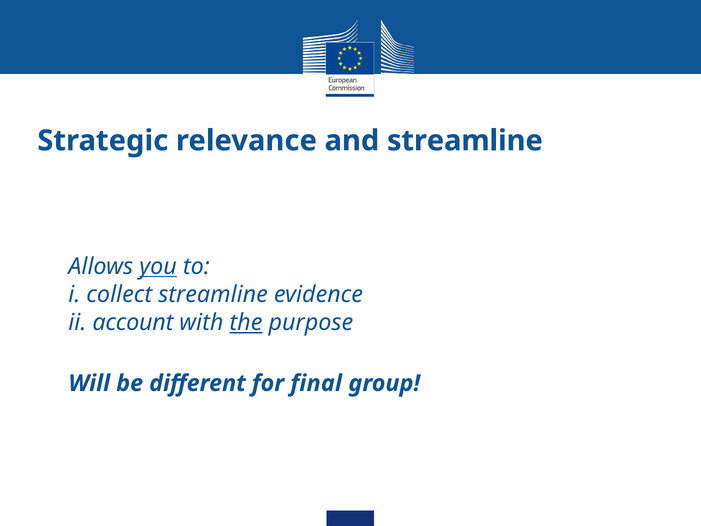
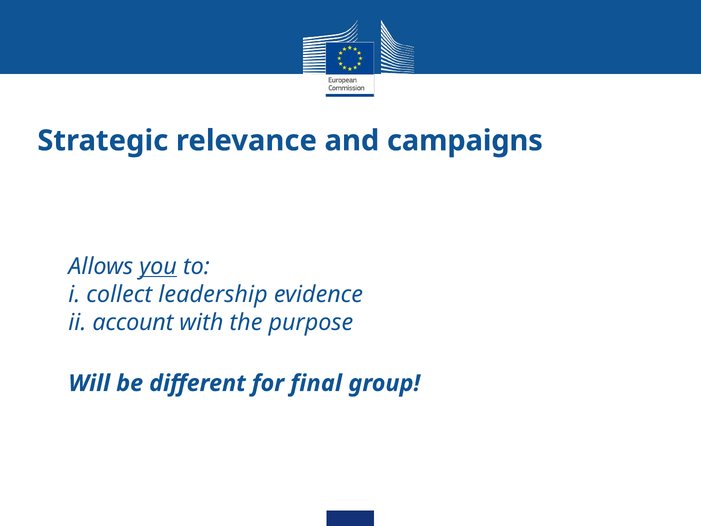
and streamline: streamline -> campaigns (465, 141)
collect streamline: streamline -> leadership (213, 294)
the underline: present -> none (246, 322)
